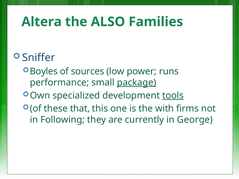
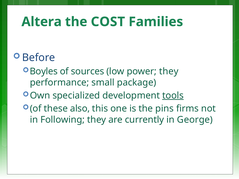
ALSO: ALSO -> COST (108, 22)
Sniffer: Sniffer -> Before (39, 58)
power runs: runs -> they (169, 71)
package underline: present -> none (137, 83)
that: that -> also (80, 109)
with: with -> pins (165, 109)
